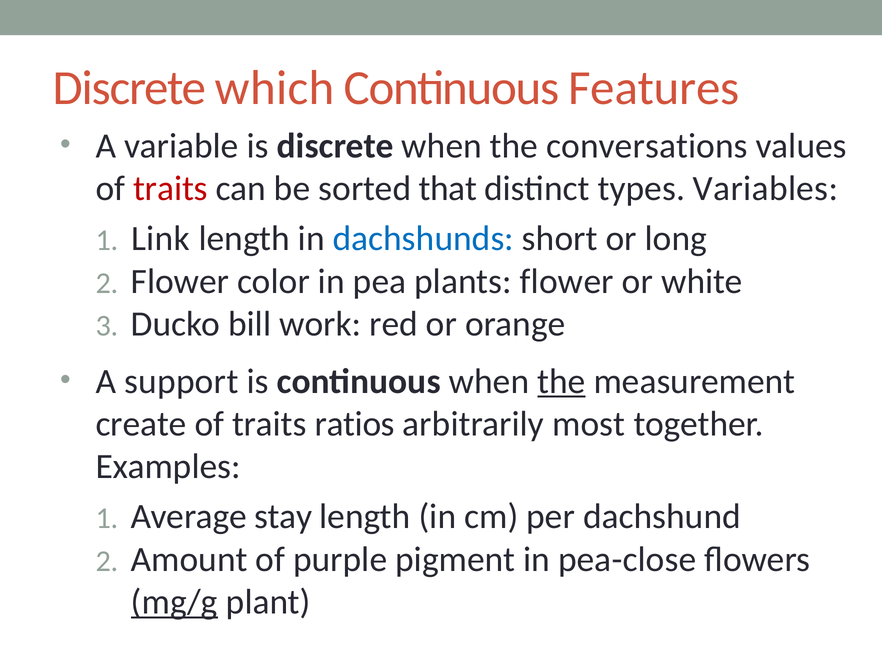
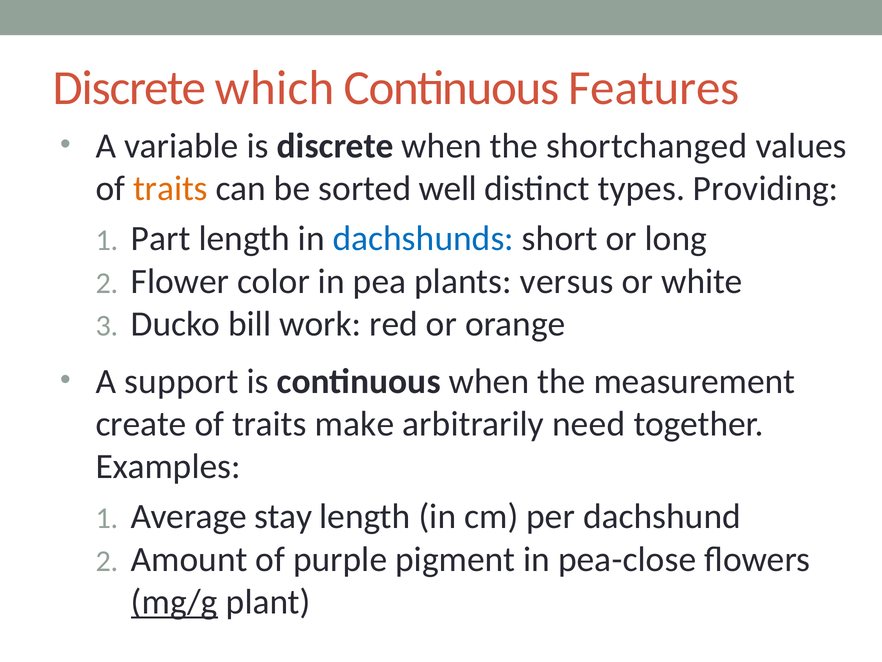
conversations: conversations -> shortchanged (647, 146)
traits colour: red -> orange (170, 188)
that: that -> well (448, 188)
Variables: Variables -> Providing (766, 188)
Link: Link -> Part (161, 238)
plants flower: flower -> versus (567, 281)
the underline: present -> none (561, 381)
ratios: ratios -> make (354, 424)
most: most -> need (589, 424)
